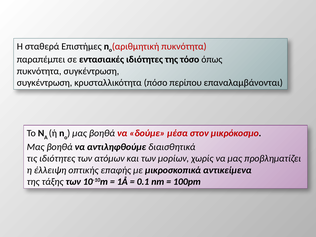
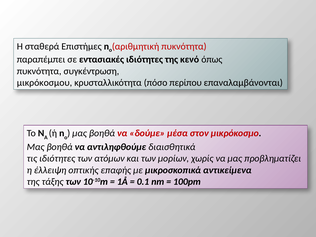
τόσο: τόσο -> κενό (190, 60)
συγκέντρωση: συγκέντρωση -> μικρόκοσμου (44, 83)
